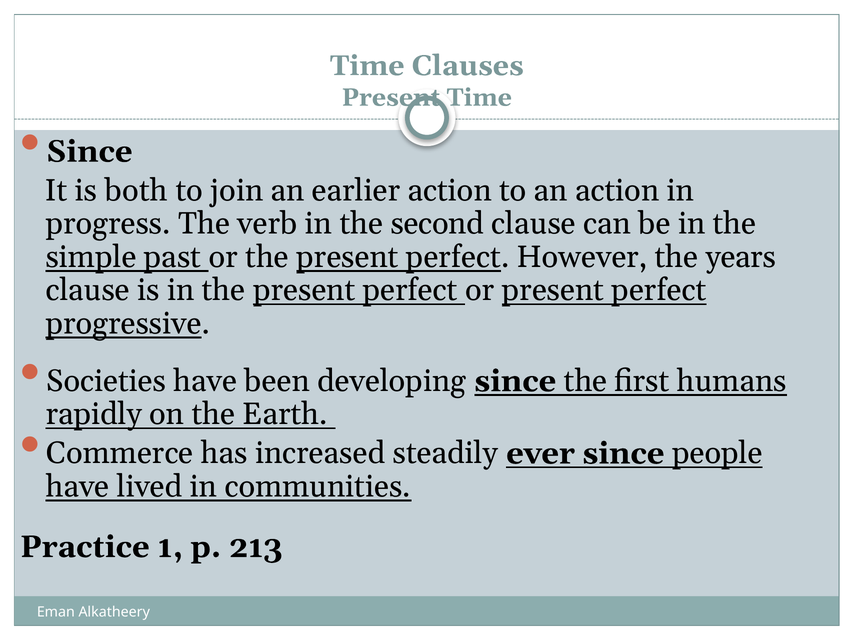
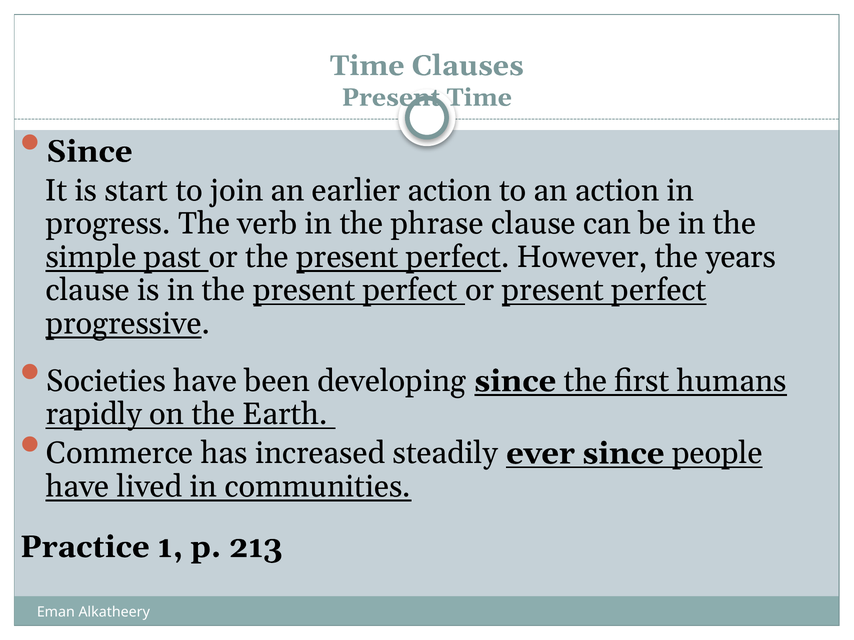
both: both -> start (136, 191)
second: second -> phrase (437, 224)
